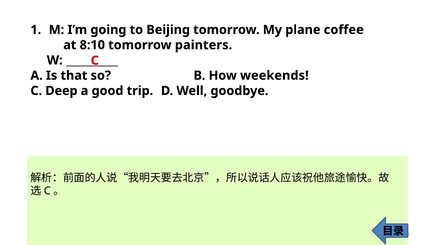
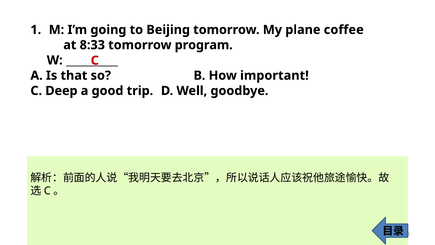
8:10: 8:10 -> 8:33 (92, 45)
painters: painters -> program (204, 45)
weekends: weekends -> important (274, 75)
